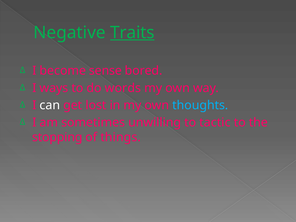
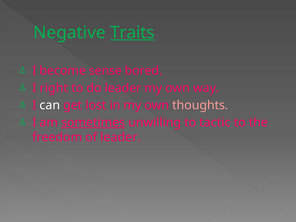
ways: ways -> right (54, 88)
do words: words -> leader (123, 88)
thoughts colour: light blue -> pink (200, 105)
sometimes underline: none -> present (93, 122)
stopping: stopping -> freedom (57, 137)
of things: things -> leader (121, 137)
